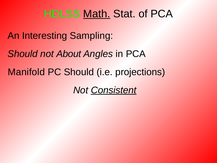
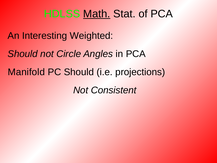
Sampling: Sampling -> Weighted (91, 36)
About: About -> Circle (69, 54)
Consistent underline: present -> none (114, 90)
